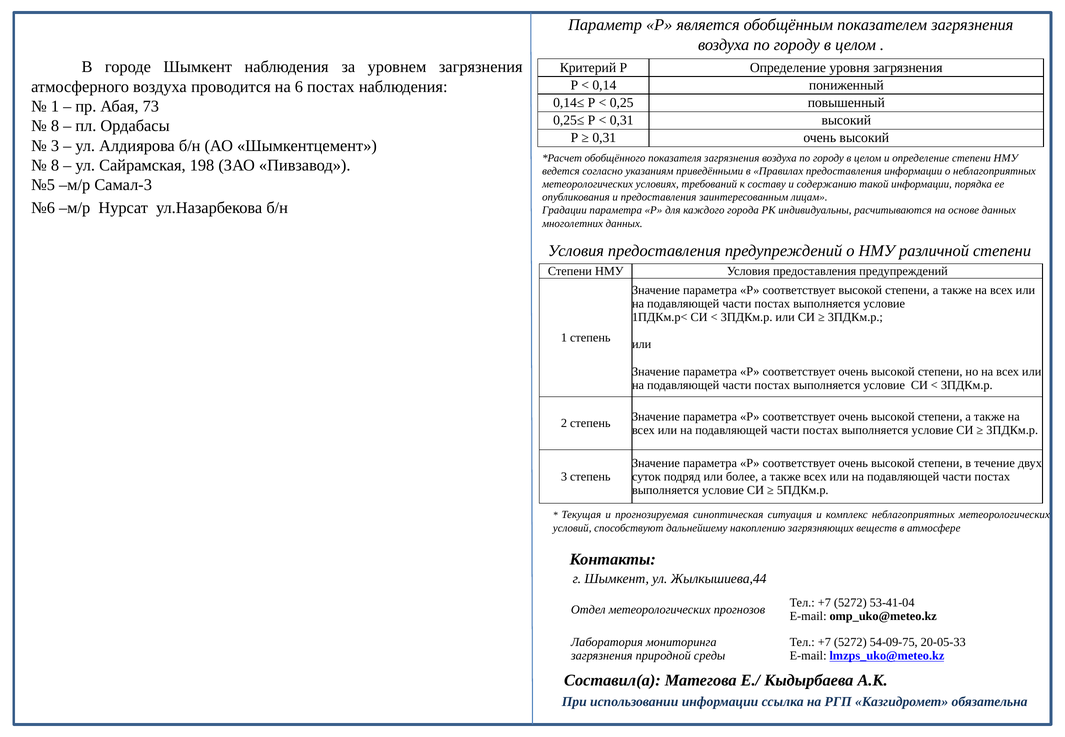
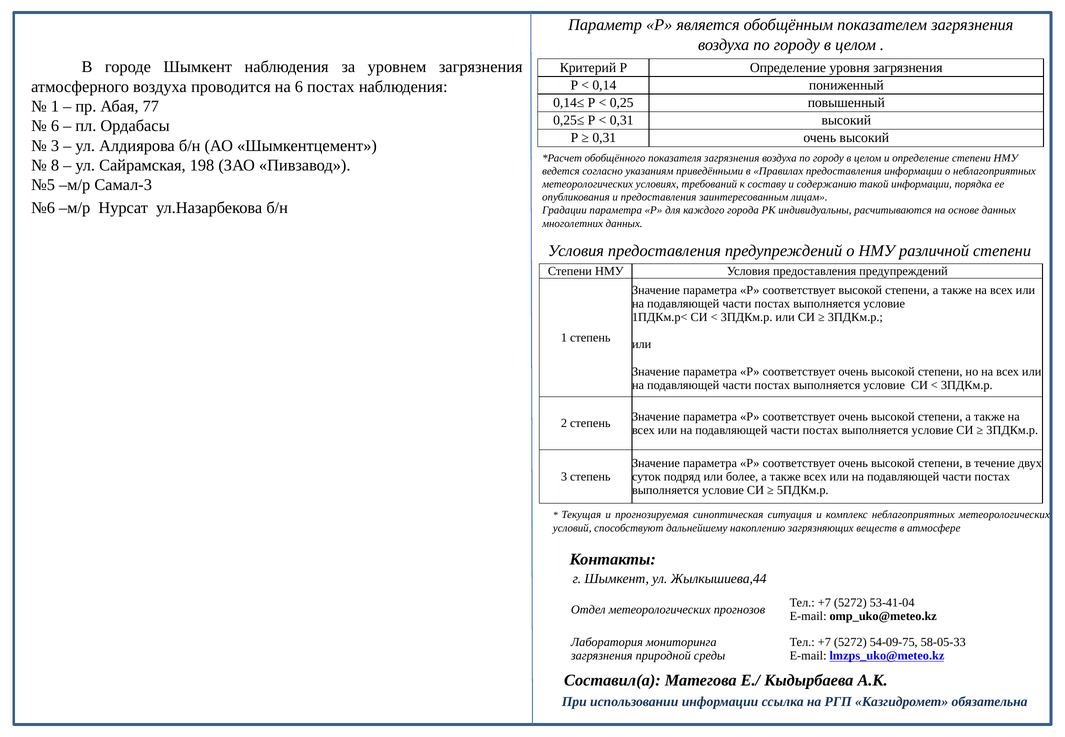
73: 73 -> 77 (151, 106)
8: 8 -> 6 (55, 126)
20-05-33: 20-05-33 -> 58-05-33 (943, 642)
